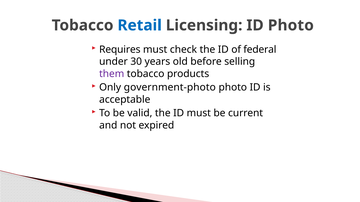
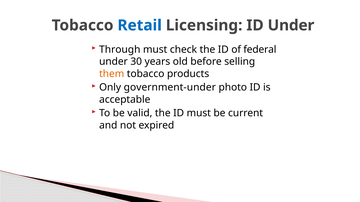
ID Photo: Photo -> Under (291, 25)
Requires: Requires -> Through (120, 50)
them colour: purple -> orange (112, 74)
government-photo: government-photo -> government-under (170, 88)
